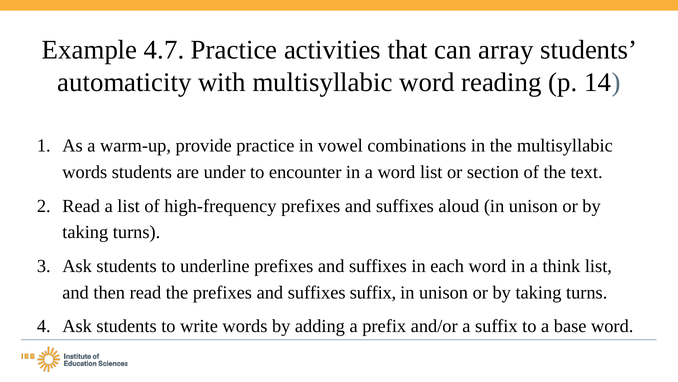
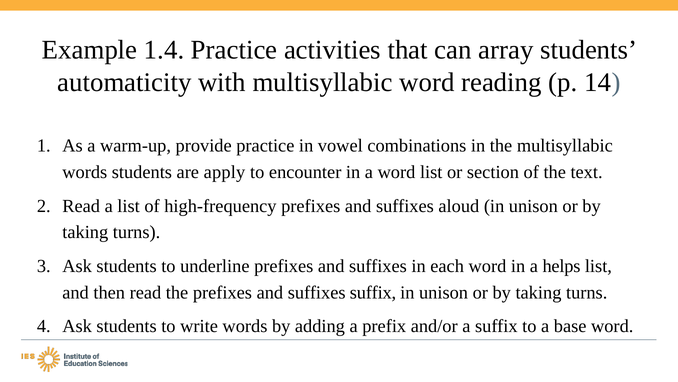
4.7: 4.7 -> 1.4 (164, 50)
under: under -> apply (224, 172)
think: think -> helps (561, 266)
